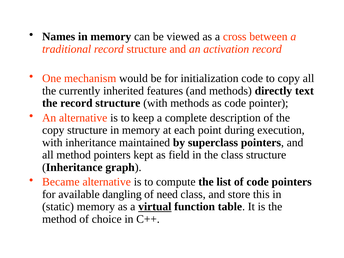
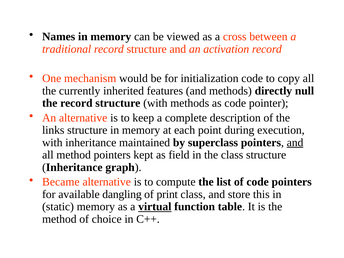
text: text -> null (305, 91)
copy: copy -> links (53, 130)
and underline: none -> present (295, 143)
need: need -> print (167, 194)
